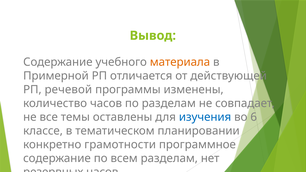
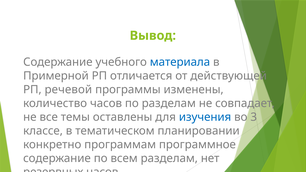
материала colour: orange -> blue (180, 62)
6: 6 -> 3 (254, 117)
грамотности: грамотности -> программам (120, 145)
